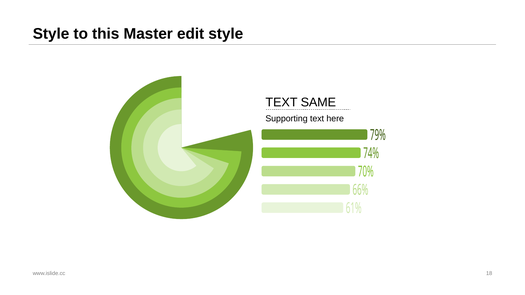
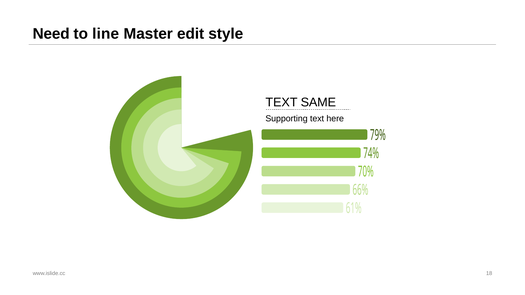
Style: Style -> Need (51, 34)
this: this -> line (106, 34)
